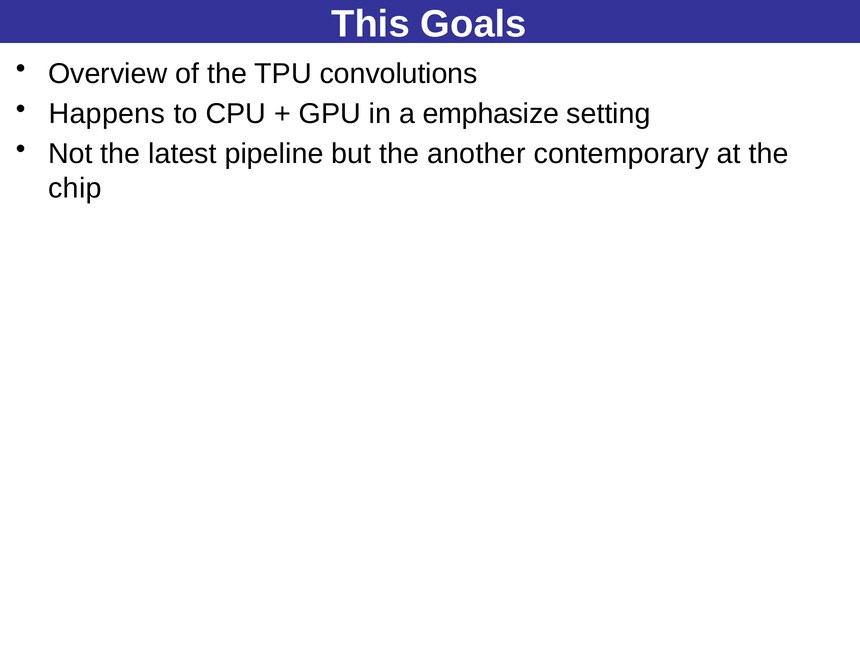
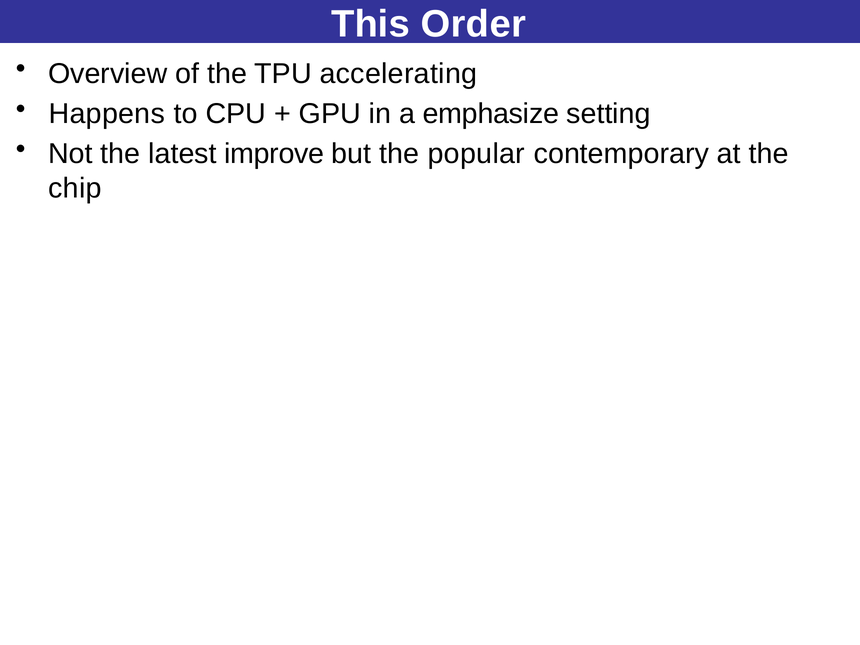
Goals: Goals -> Order (473, 24)
convolutions: convolutions -> accelerating (398, 74)
pipeline: pipeline -> improve (274, 154)
another: another -> popular (476, 154)
